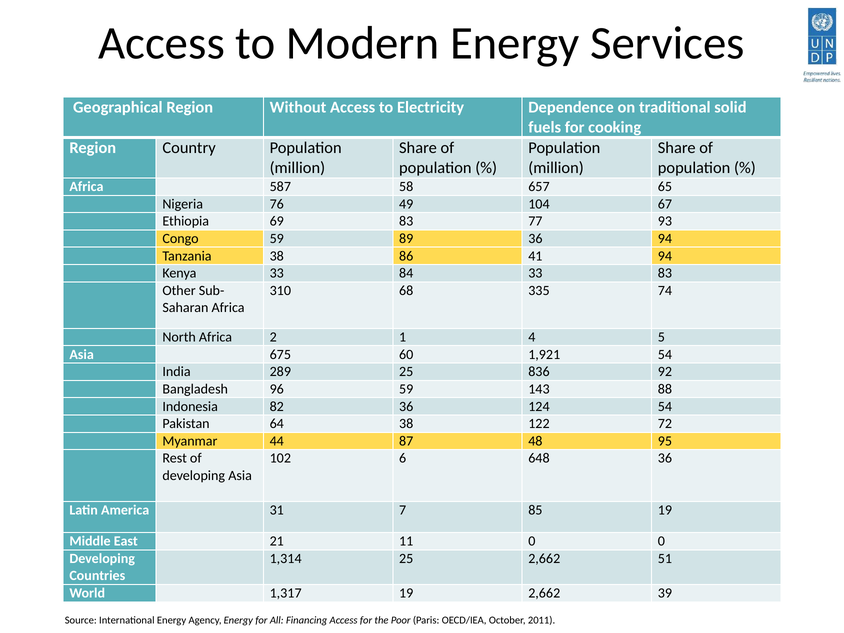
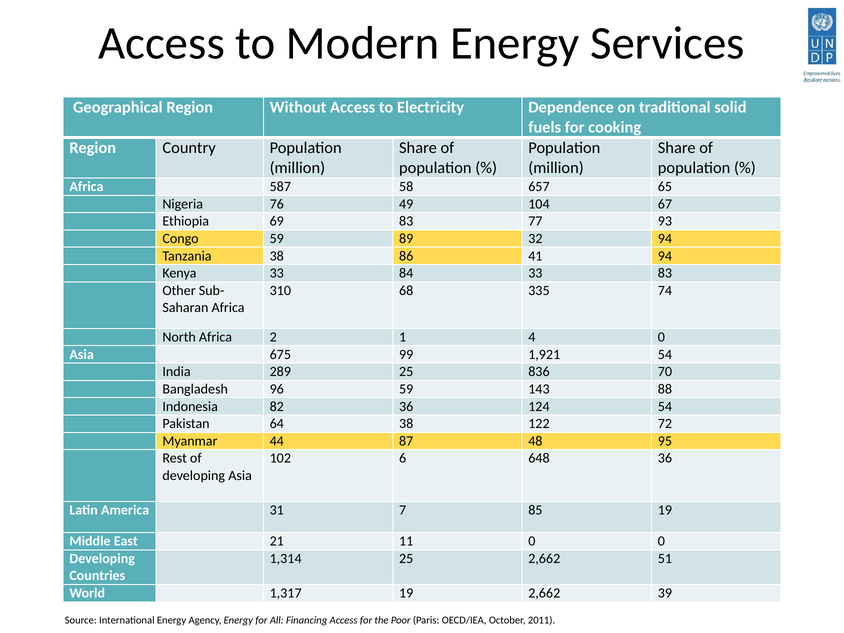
89 36: 36 -> 32 (535, 239)
4 5: 5 -> 0 (661, 337)
60: 60 -> 99 (406, 354)
92: 92 -> 70 (665, 372)
